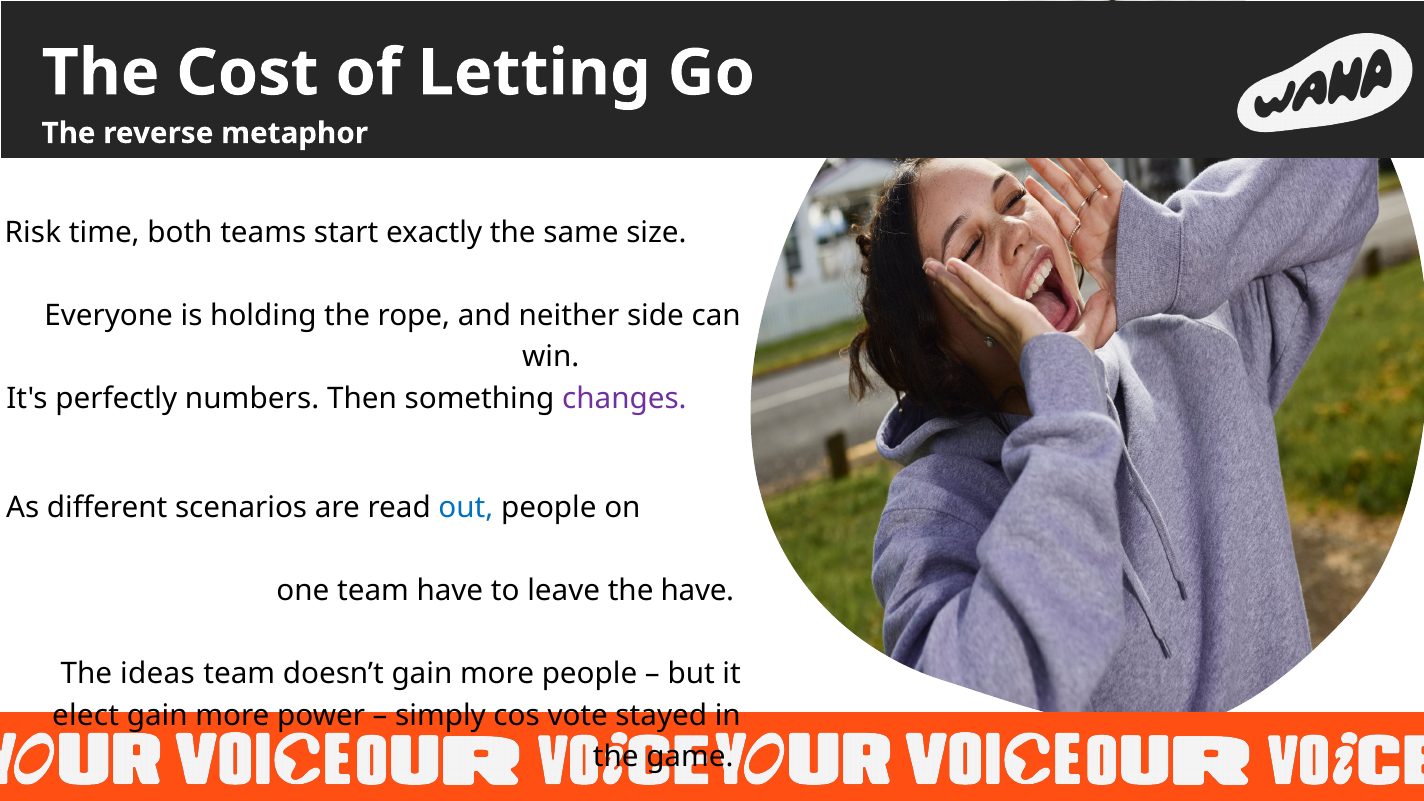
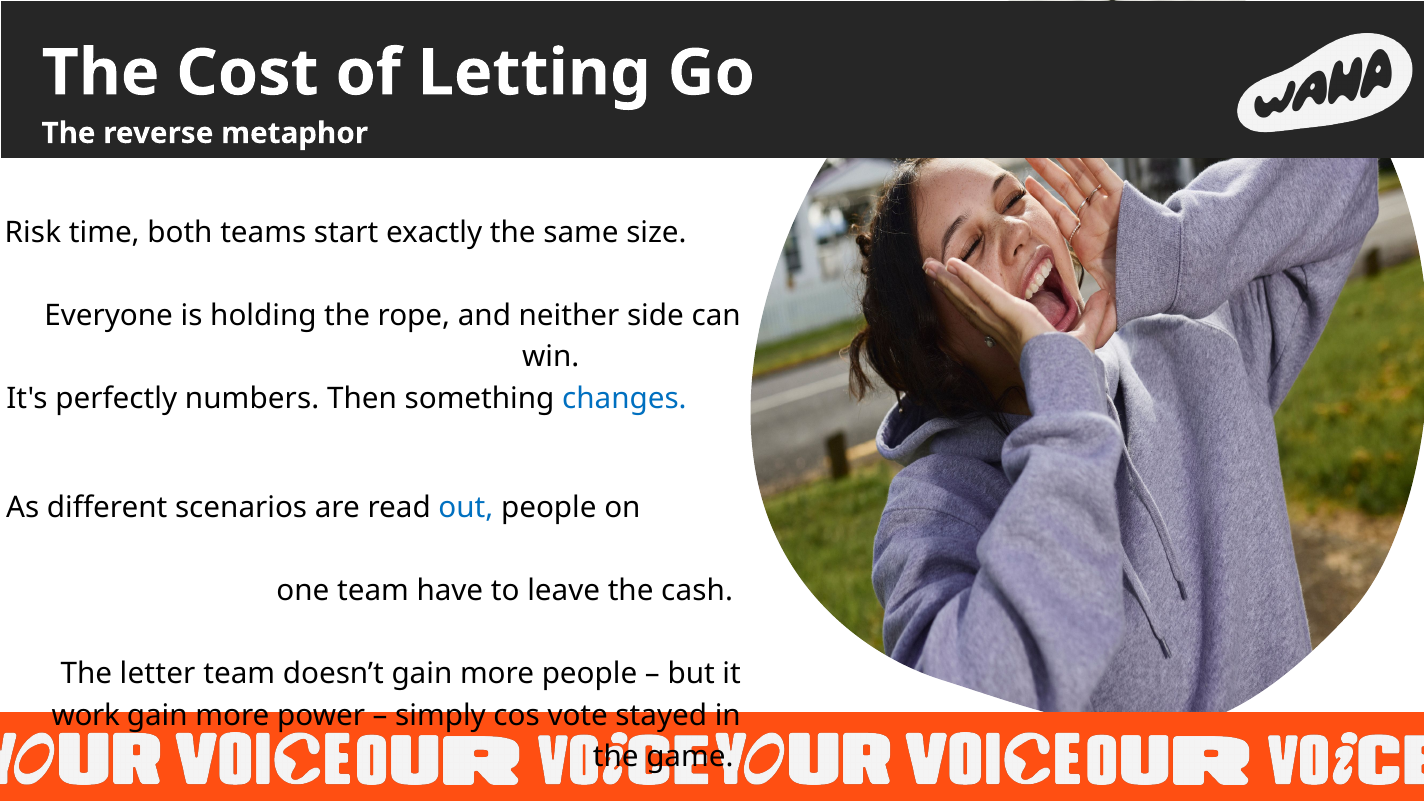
changes colour: purple -> blue (624, 399)
the have: have -> cash (697, 591)
ideas: ideas -> letter (158, 674)
elect: elect -> work (86, 716)
